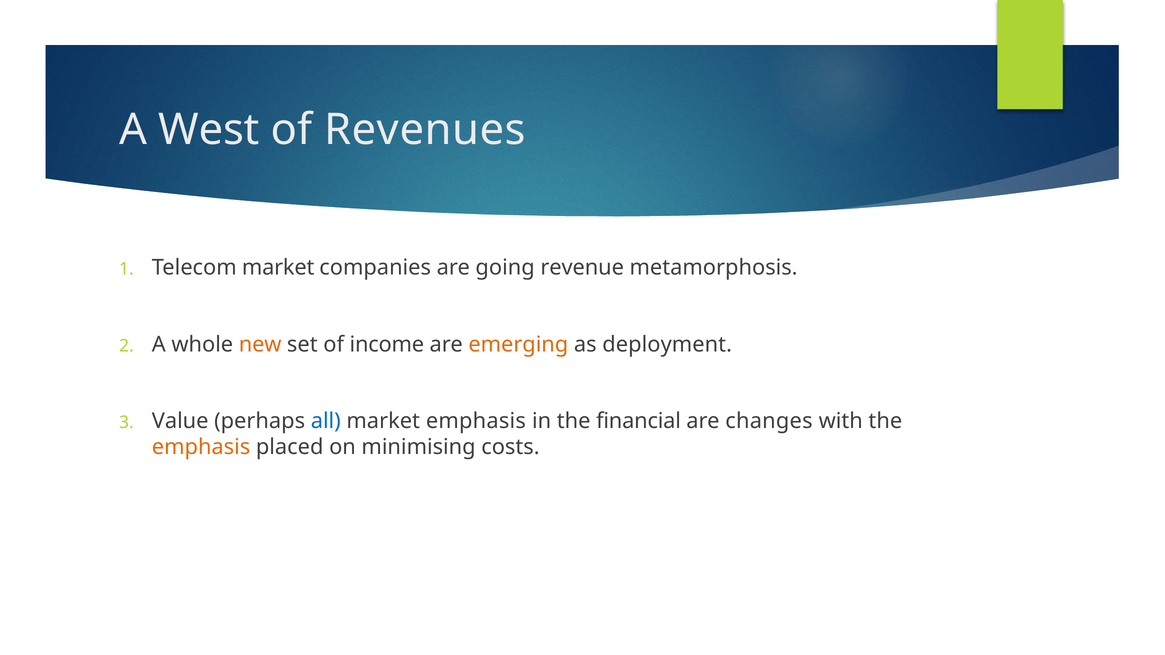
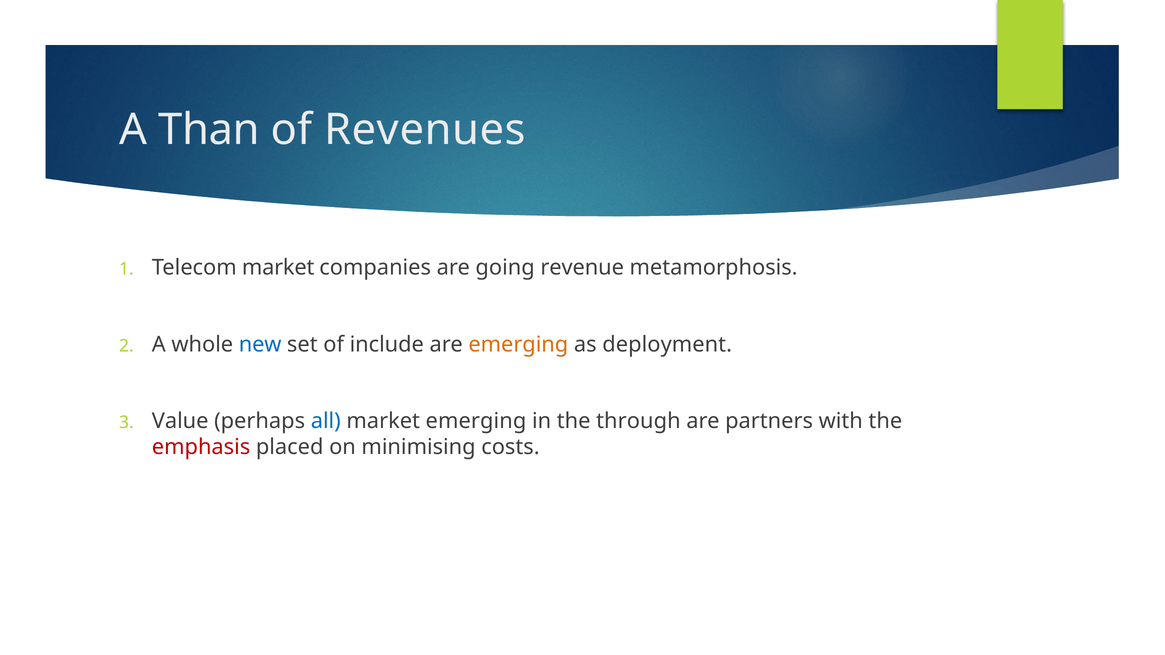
West: West -> Than (209, 130)
new colour: orange -> blue (260, 344)
income: income -> include (387, 344)
market emphasis: emphasis -> emerging (476, 421)
financial: financial -> through (638, 421)
changes: changes -> partners (769, 421)
emphasis colour: orange -> red (201, 447)
